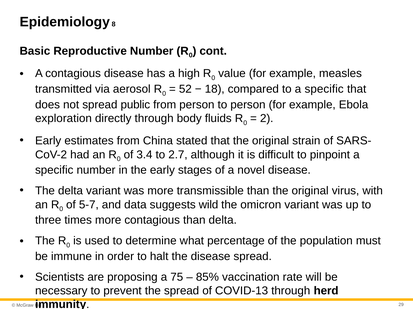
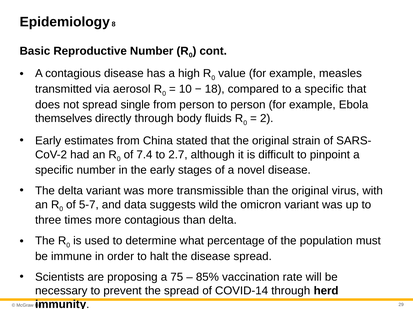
52: 52 -> 10 (185, 89)
public: public -> single (135, 105)
exploration: exploration -> themselves (64, 119)
3.4: 3.4 -> 7.4 (144, 155)
COVID-13: COVID-13 -> COVID-14 (242, 291)
